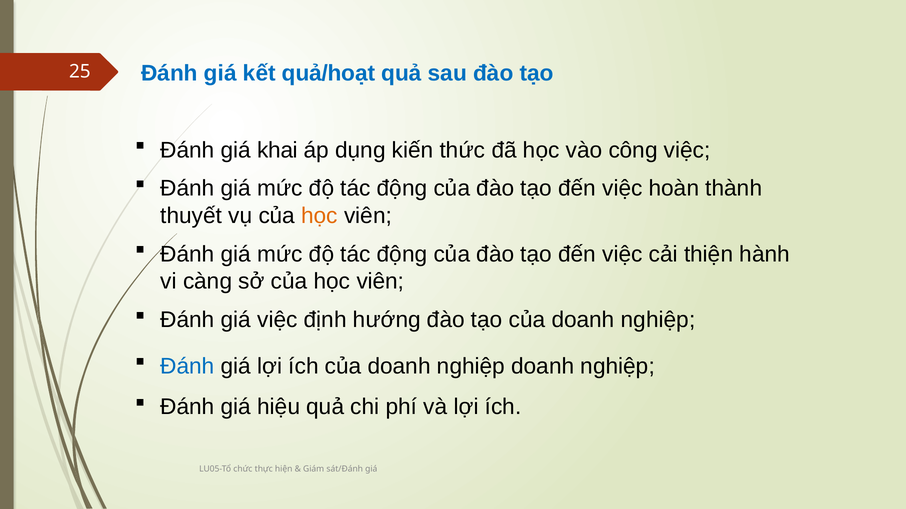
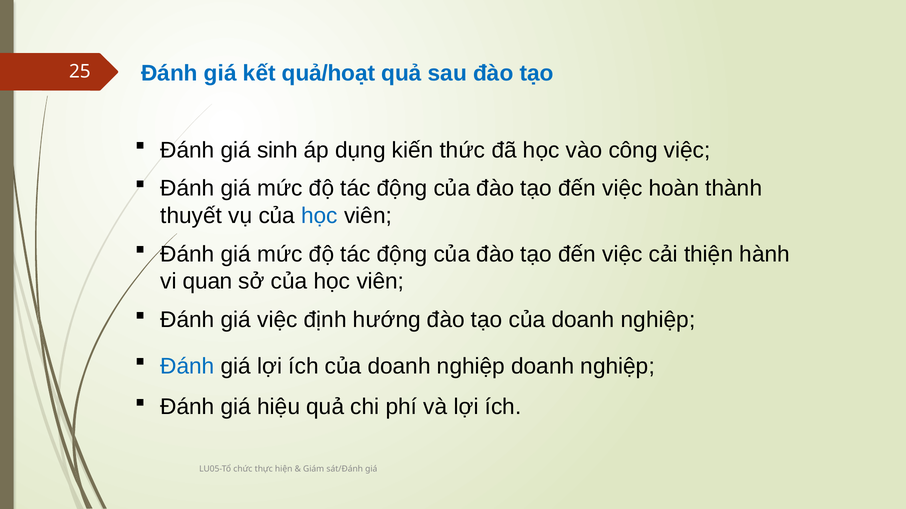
khai: khai -> sinh (278, 150)
học colour: orange -> blue (320, 216)
càng: càng -> quan (208, 282)
